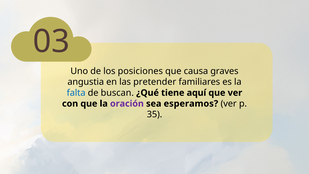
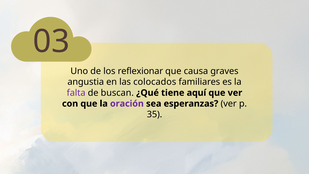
posiciones: posiciones -> reflexionar (140, 71)
pretender: pretender -> colocados (155, 82)
falta colour: blue -> purple (76, 93)
esperamos: esperamos -> esperanzas (191, 104)
